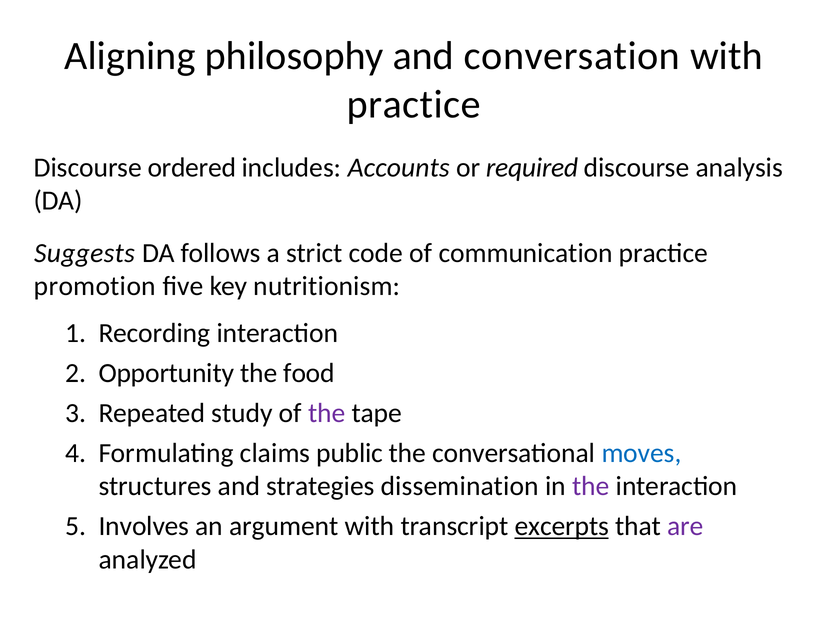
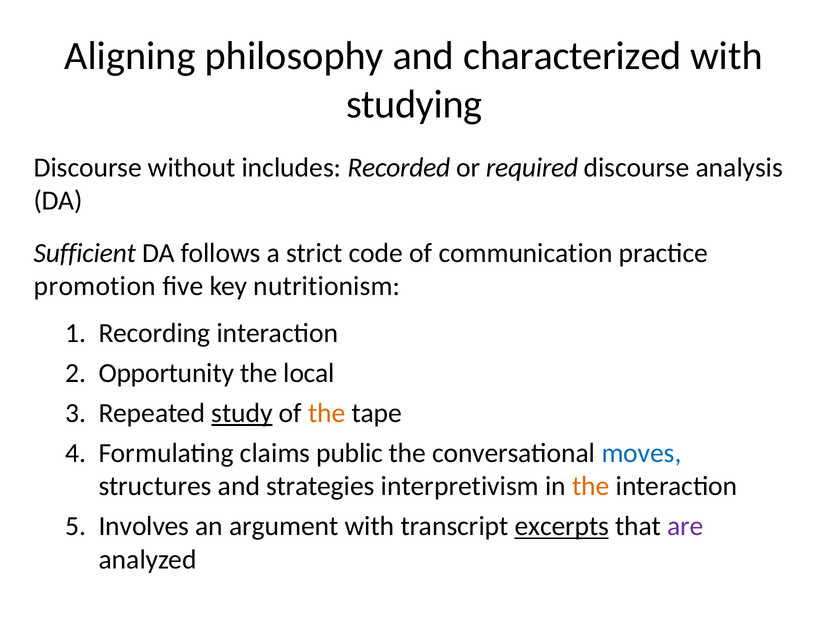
conversation: conversation -> characterized (572, 56)
practice: practice -> studying (414, 104)
ordered: ordered -> without (192, 168)
Accounts: Accounts -> Recorded (399, 168)
Suggests: Suggests -> Sufficient (85, 253)
food: food -> local (309, 373)
study underline: none -> present (242, 413)
the colour: purple -> orange (327, 413)
dissemination: dissemination -> interpretivism (460, 486)
the colour: purple -> orange (591, 486)
